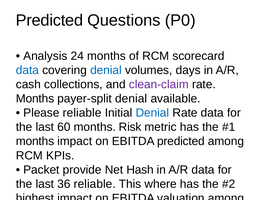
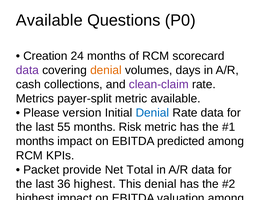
Predicted: Predicted -> Available (49, 20)
Analysis: Analysis -> Creation (45, 56)
data colour: blue -> purple (27, 70)
denial colour: blue -> orange (106, 70)
Months: Months -> Metrics (35, 98)
payer-split denial: denial -> metric (131, 98)
Please reliable: reliable -> version (82, 113)
60: 60 -> 55 (64, 127)
Hash: Hash -> Total (140, 169)
36 reliable: reliable -> highest (95, 183)
This where: where -> denial (161, 183)
